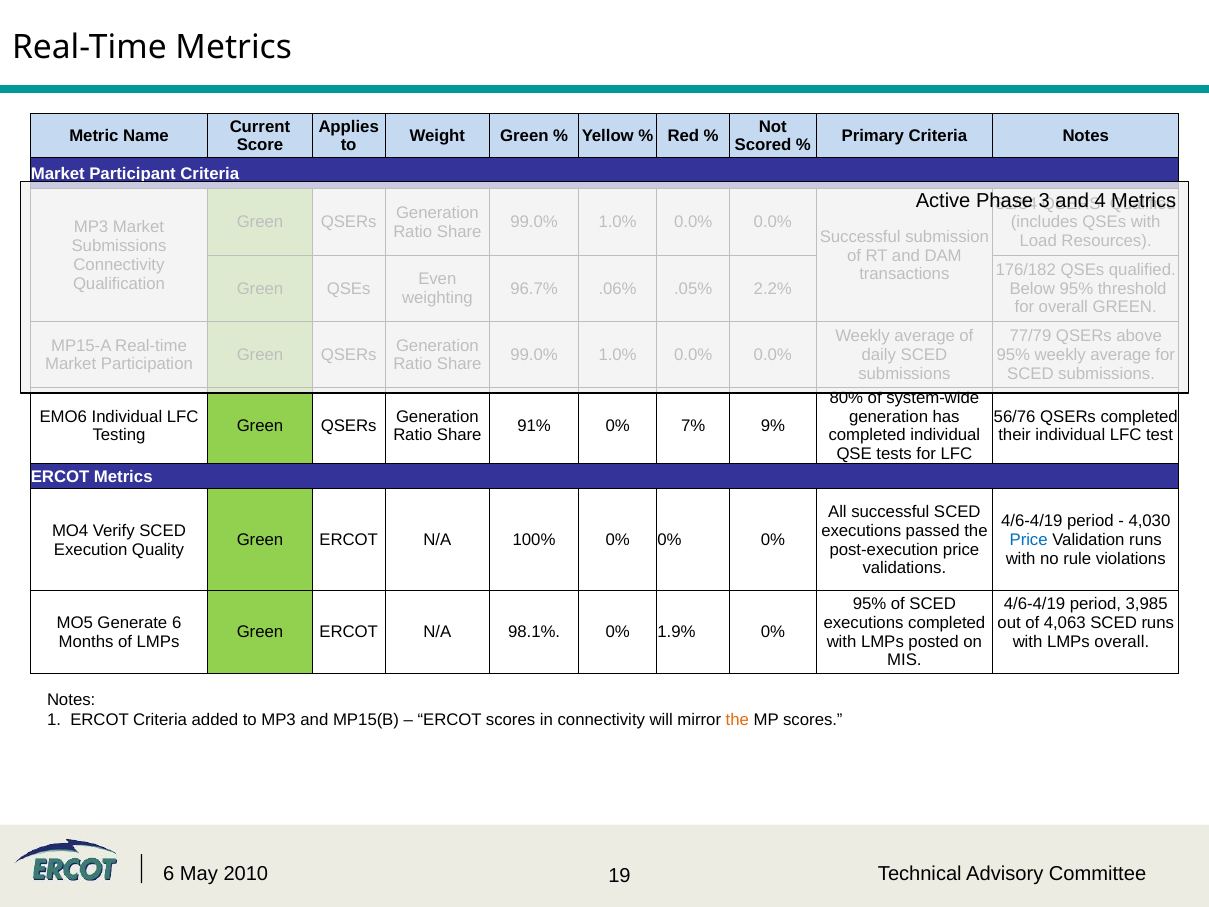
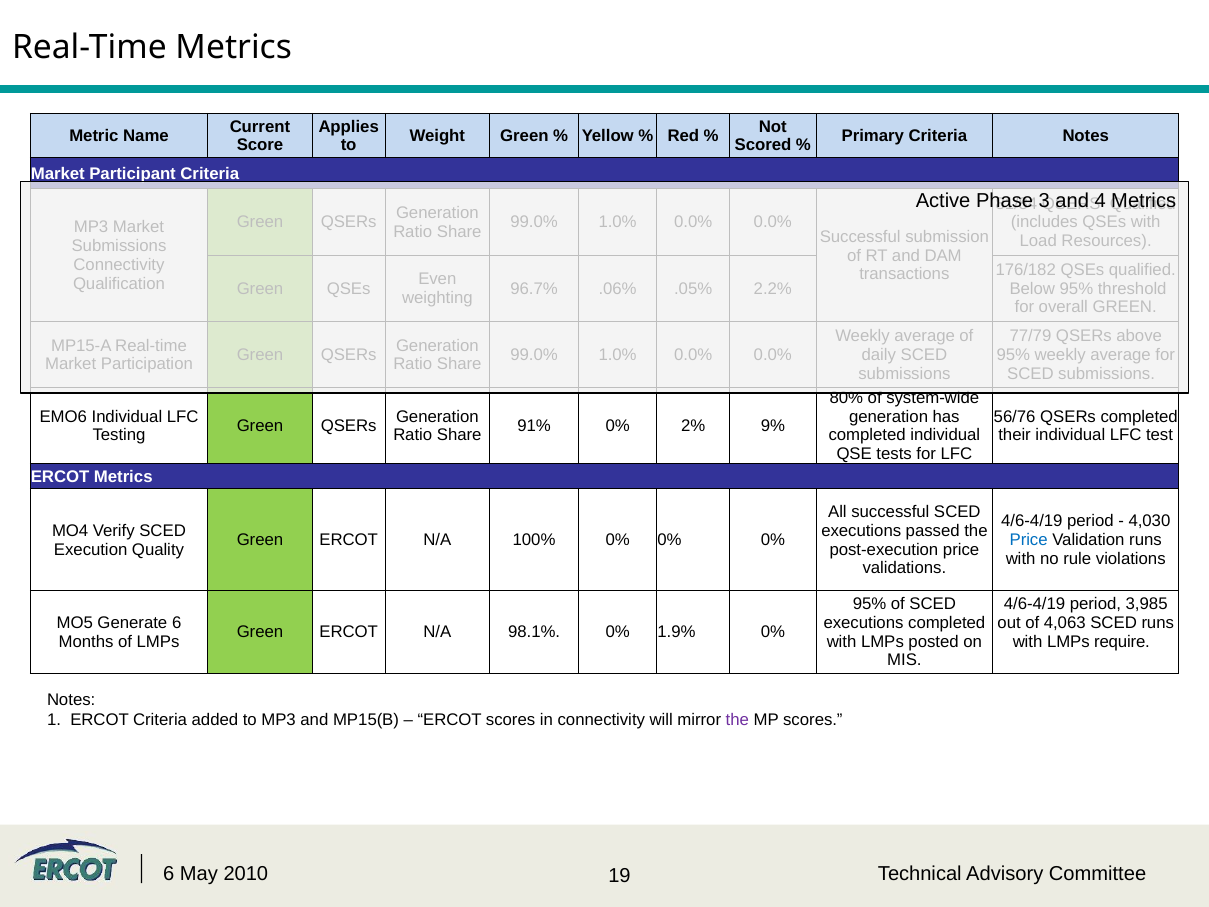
7%: 7% -> 2% (693, 426)
LMPs overall: overall -> require (1122, 641)
the colour: orange -> purple (737, 720)
